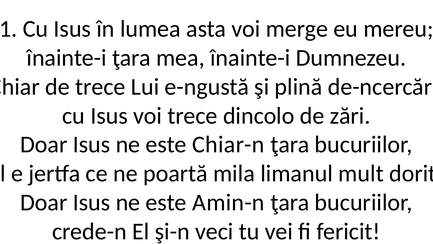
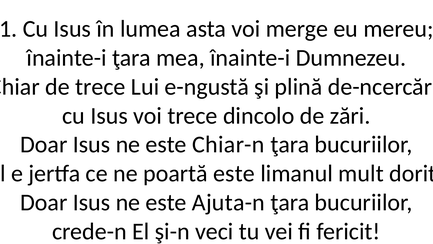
poartă mila: mila -> este (234, 173)
Amin-n: Amin-n -> Ajuta-n (228, 202)
